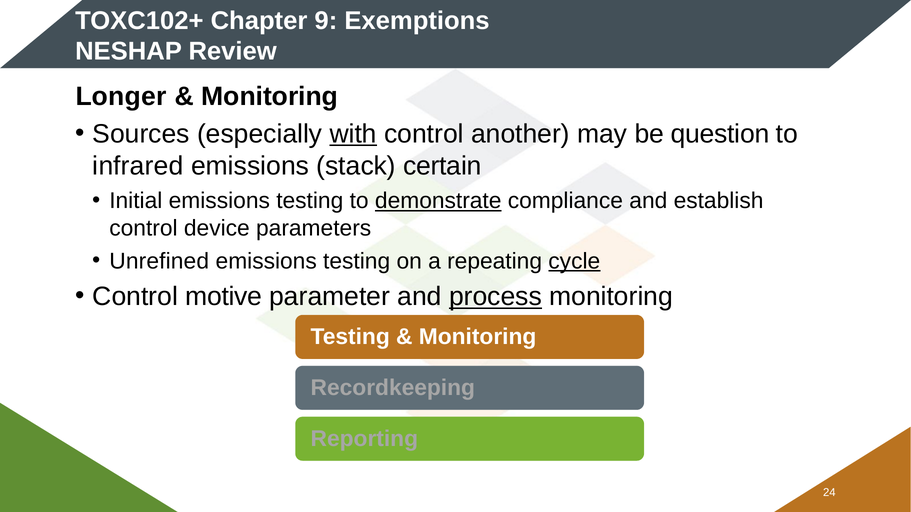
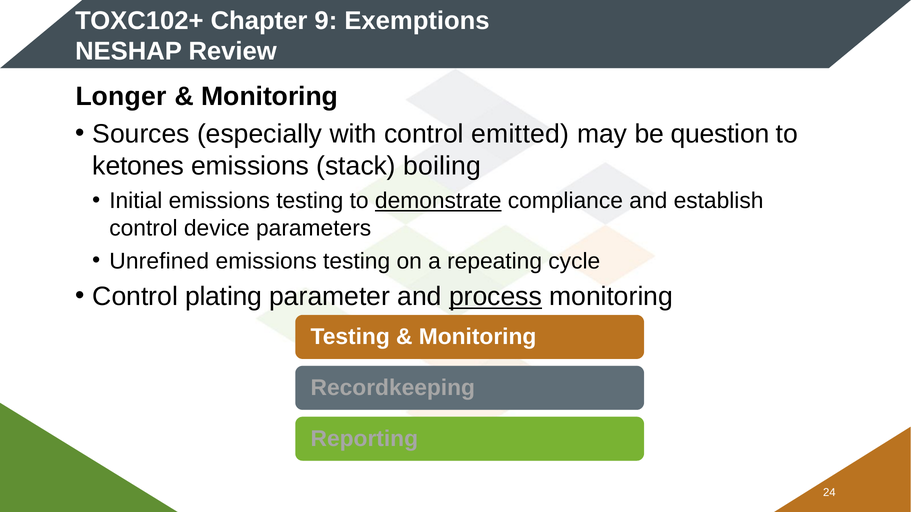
with underline: present -> none (353, 134)
another: another -> emitted (520, 134)
infrared: infrared -> ketones (138, 166)
certain: certain -> boiling (442, 166)
cycle underline: present -> none (574, 261)
motive: motive -> plating (224, 297)
